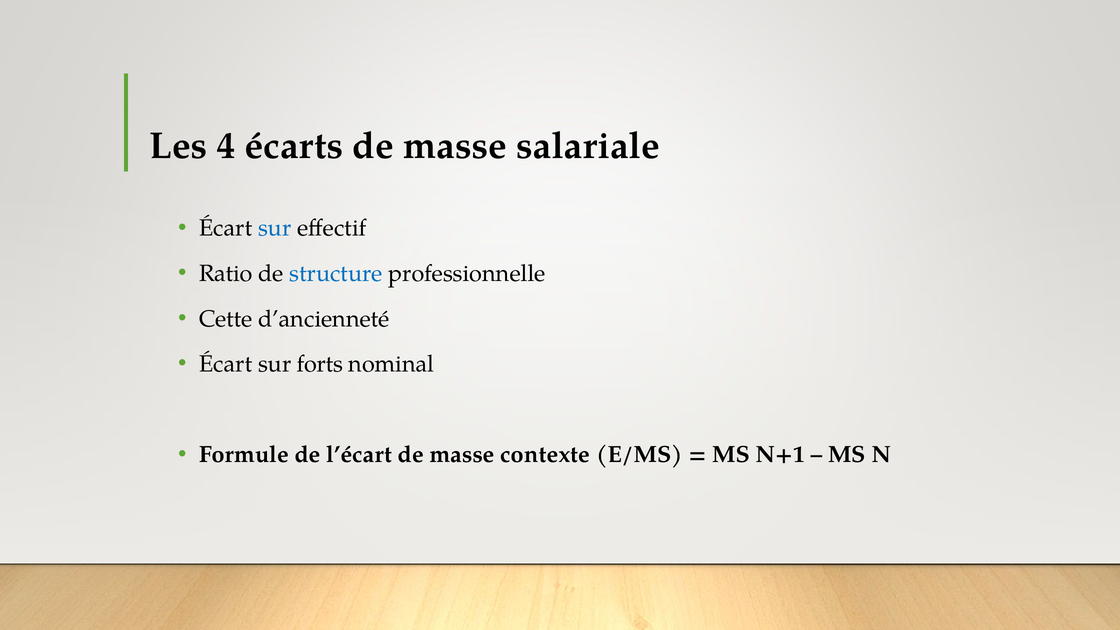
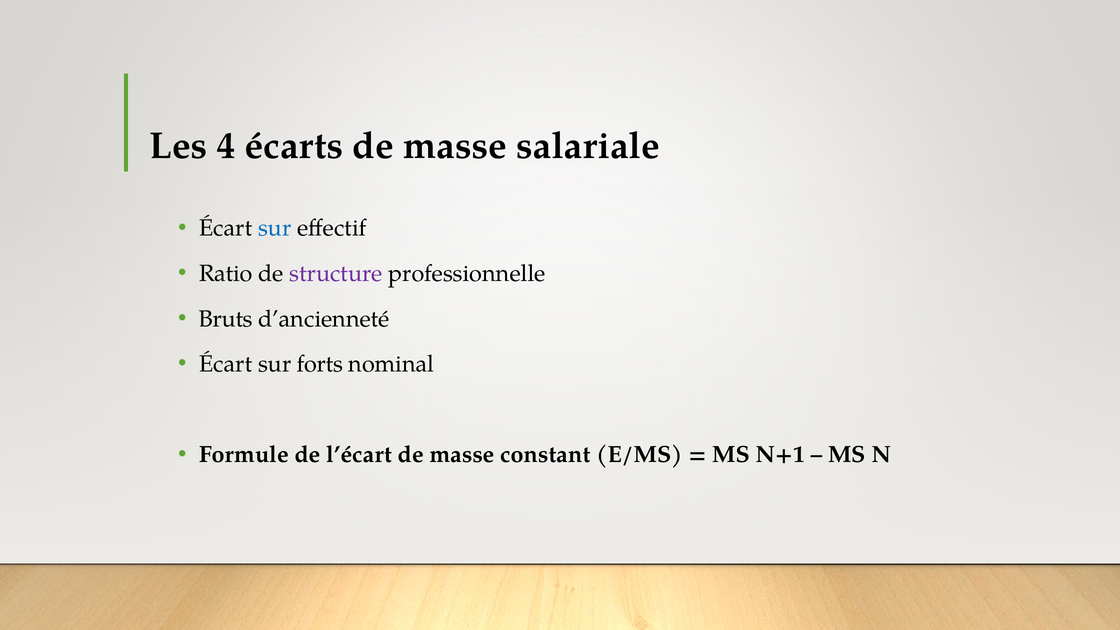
structure colour: blue -> purple (336, 274)
Cette: Cette -> Bruts (226, 319)
contexte: contexte -> constant (545, 455)
